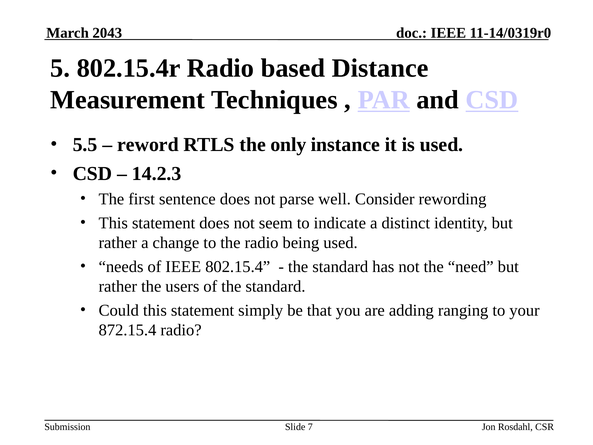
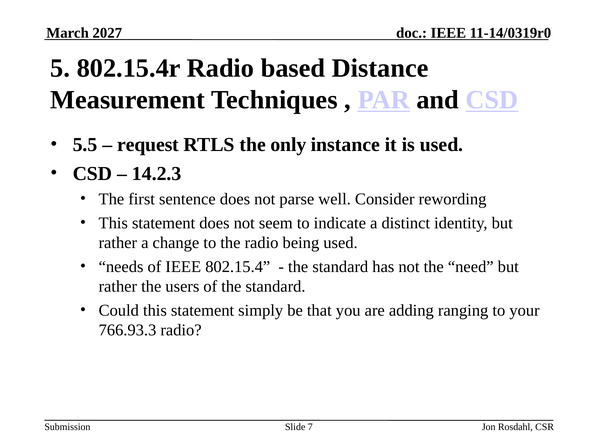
2043: 2043 -> 2027 (107, 33)
reword: reword -> request (148, 145)
872.15.4: 872.15.4 -> 766.93.3 (127, 330)
